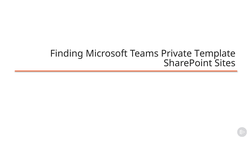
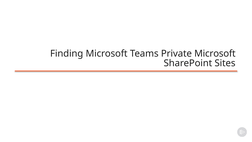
Private Template: Template -> Microsoft (215, 53)
